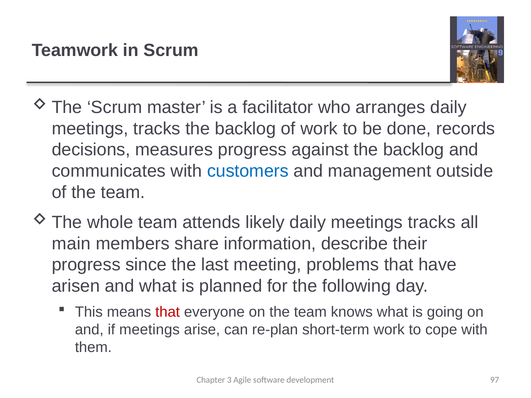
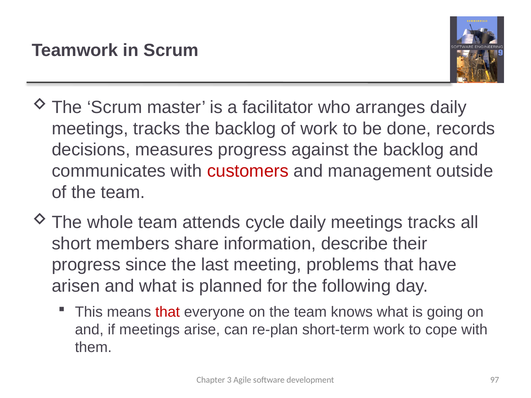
customers colour: blue -> red (248, 171)
likely: likely -> cycle (265, 222)
main: main -> short (71, 244)
